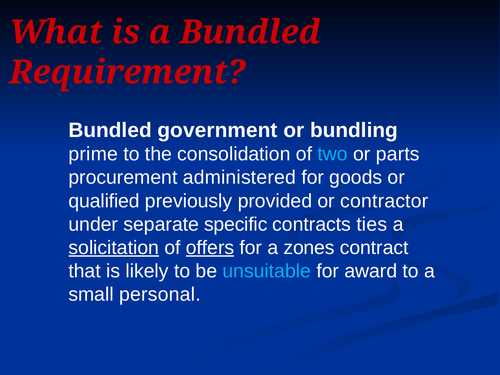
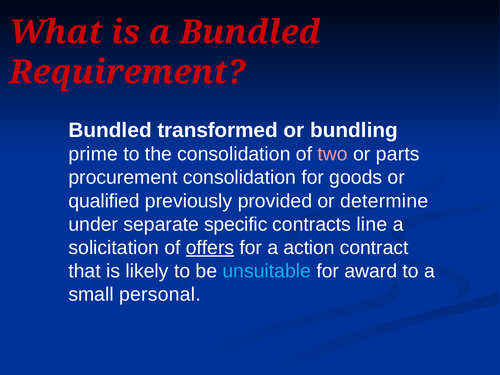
government: government -> transformed (218, 130)
two colour: light blue -> pink (333, 154)
procurement administered: administered -> consolidation (239, 178)
contractor: contractor -> determine (384, 201)
ties: ties -> line (372, 224)
solicitation underline: present -> none (114, 248)
zones: zones -> action (309, 248)
